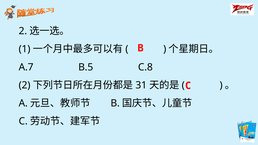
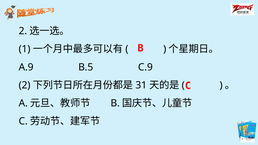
A.7: A.7 -> A.9 (26, 67)
C.8: C.8 -> C.9 (145, 67)
